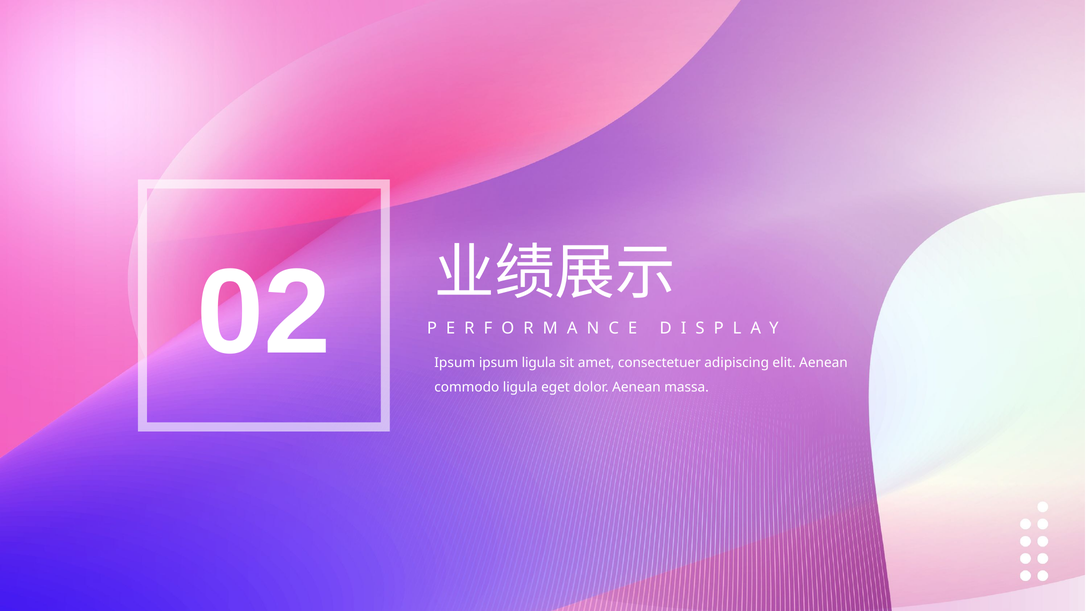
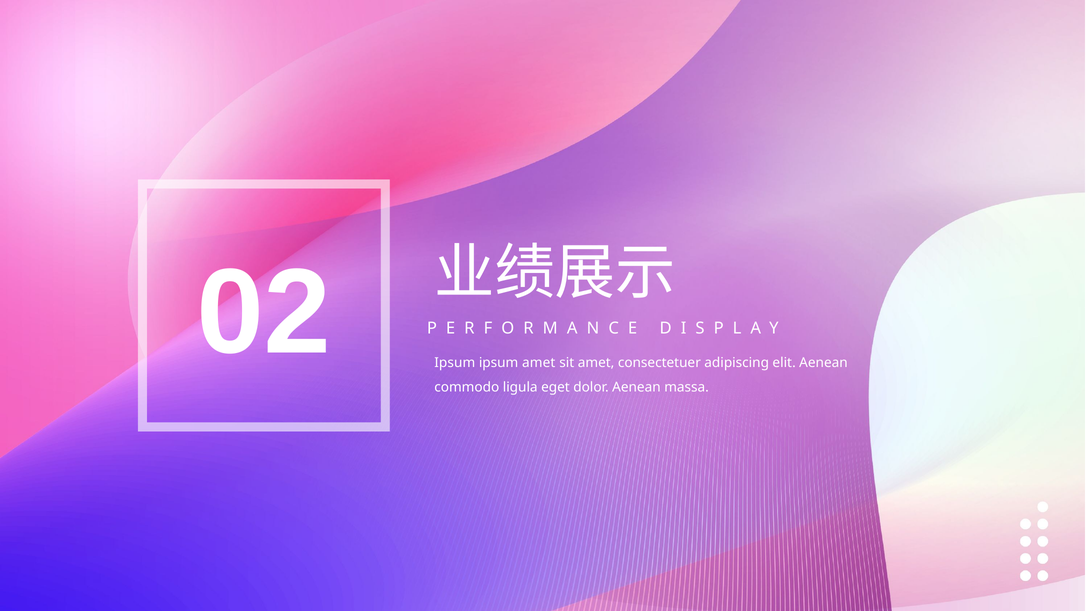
ipsum ligula: ligula -> amet (539, 363)
